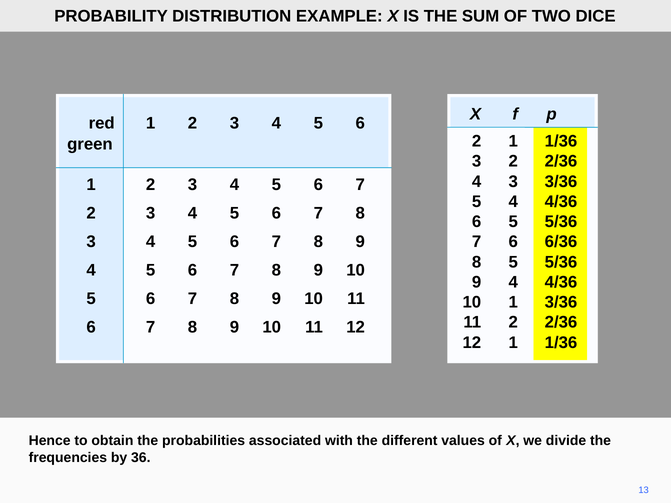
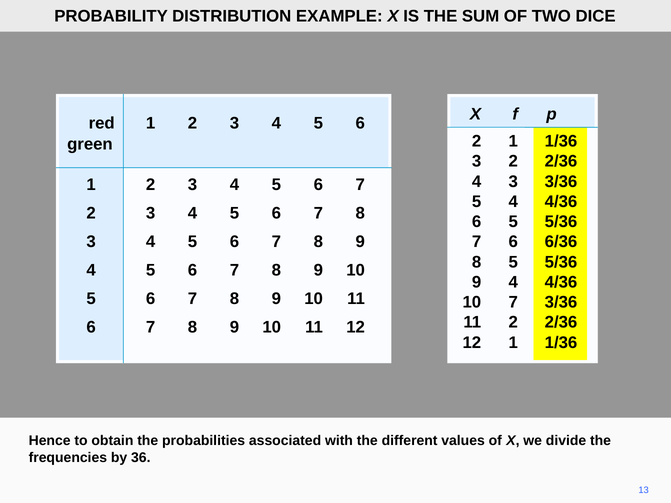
10 1: 1 -> 7 (513, 302)
